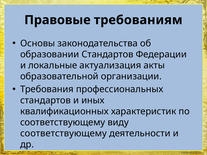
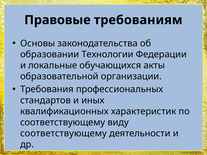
образовании Стандартов: Стандартов -> Технологии (108, 54)
актуализация: актуализация -> обучающихся (110, 66)
